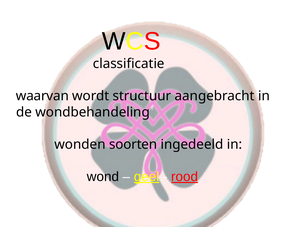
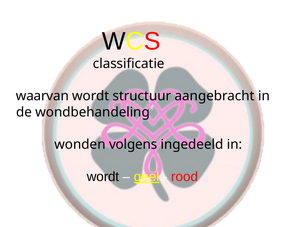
soorten: soorten -> volgens (133, 144)
wond: wond -> wordt (103, 176)
rood underline: present -> none (185, 176)
